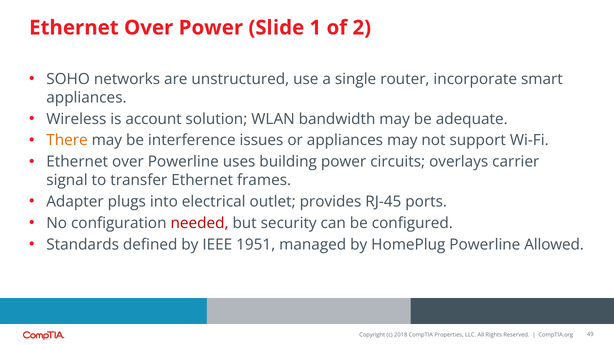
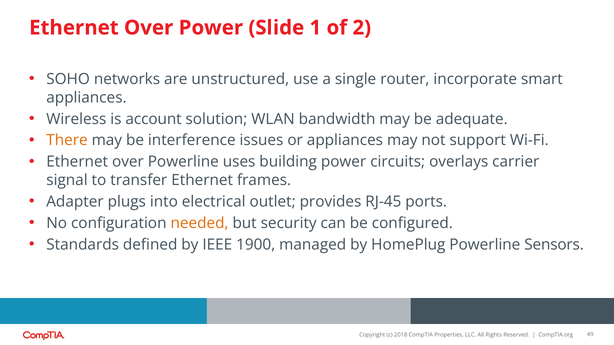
needed colour: red -> orange (200, 223)
1951: 1951 -> 1900 (256, 245)
Allowed: Allowed -> Sensors (554, 245)
